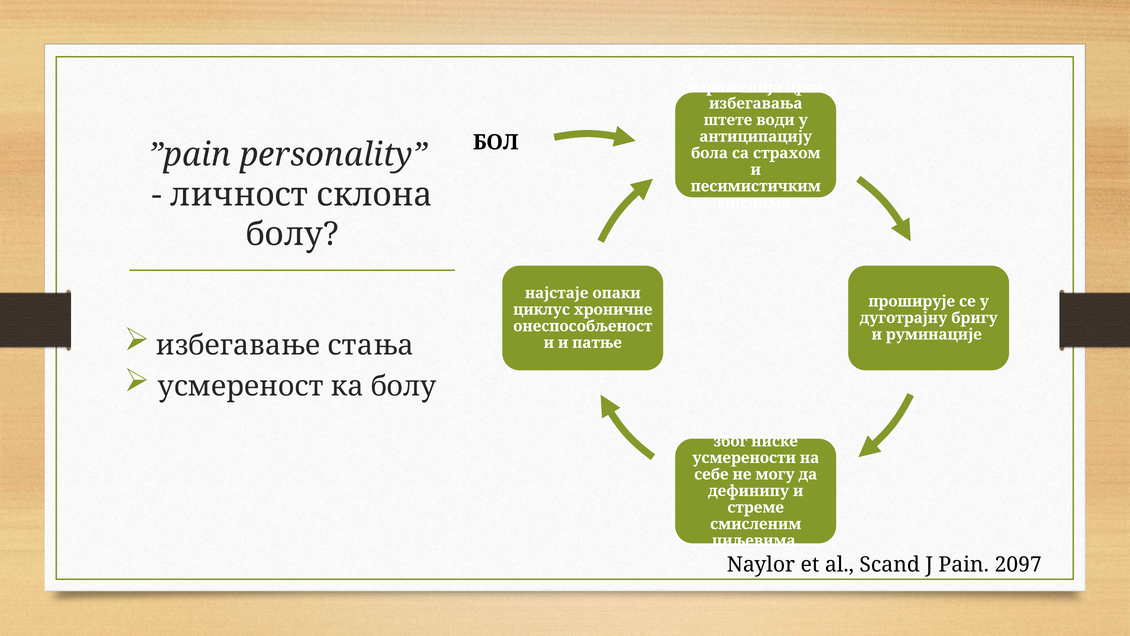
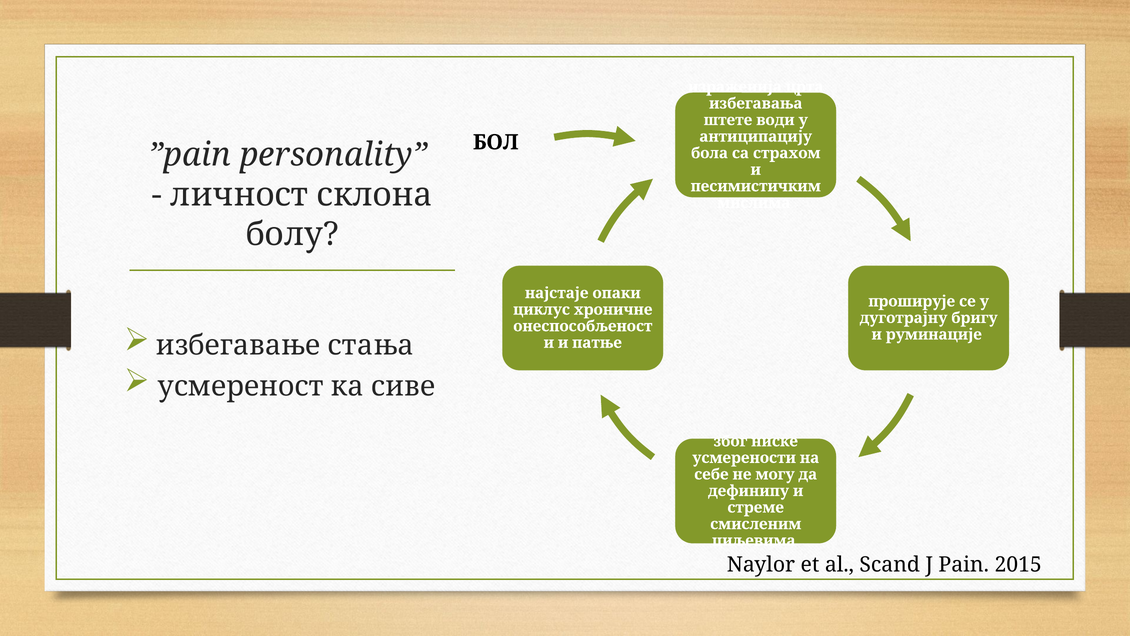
ка болу: болу -> сиве (403, 386)
2097: 2097 -> 2015 (1018, 564)
